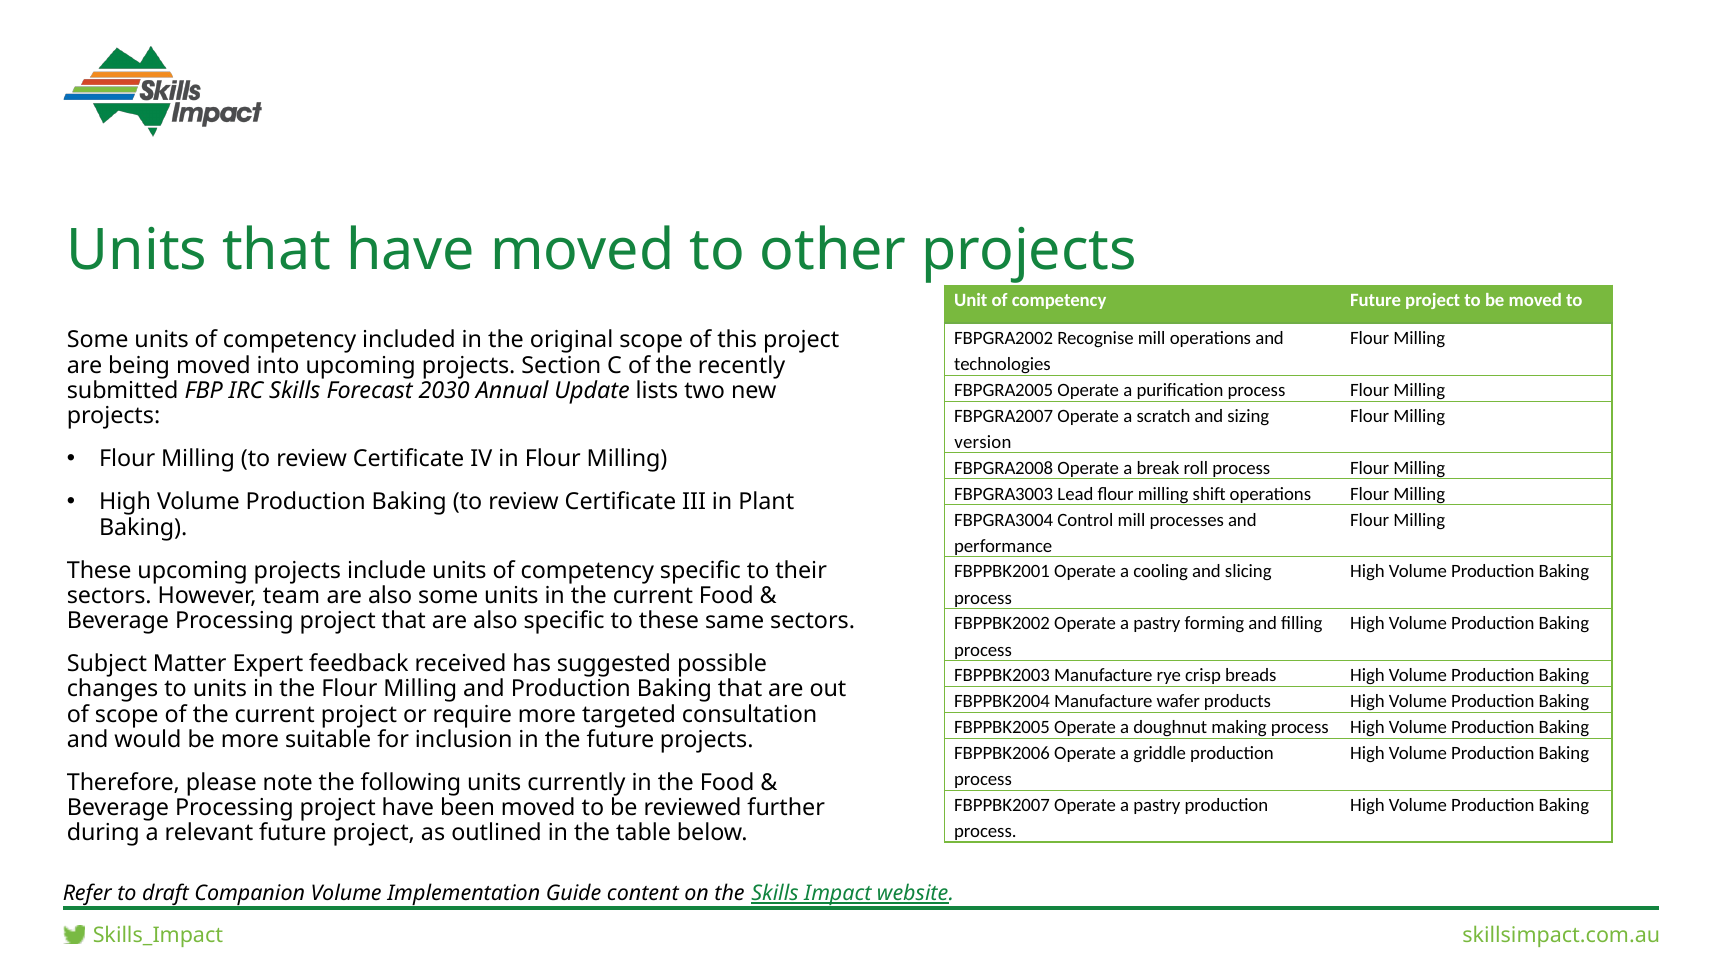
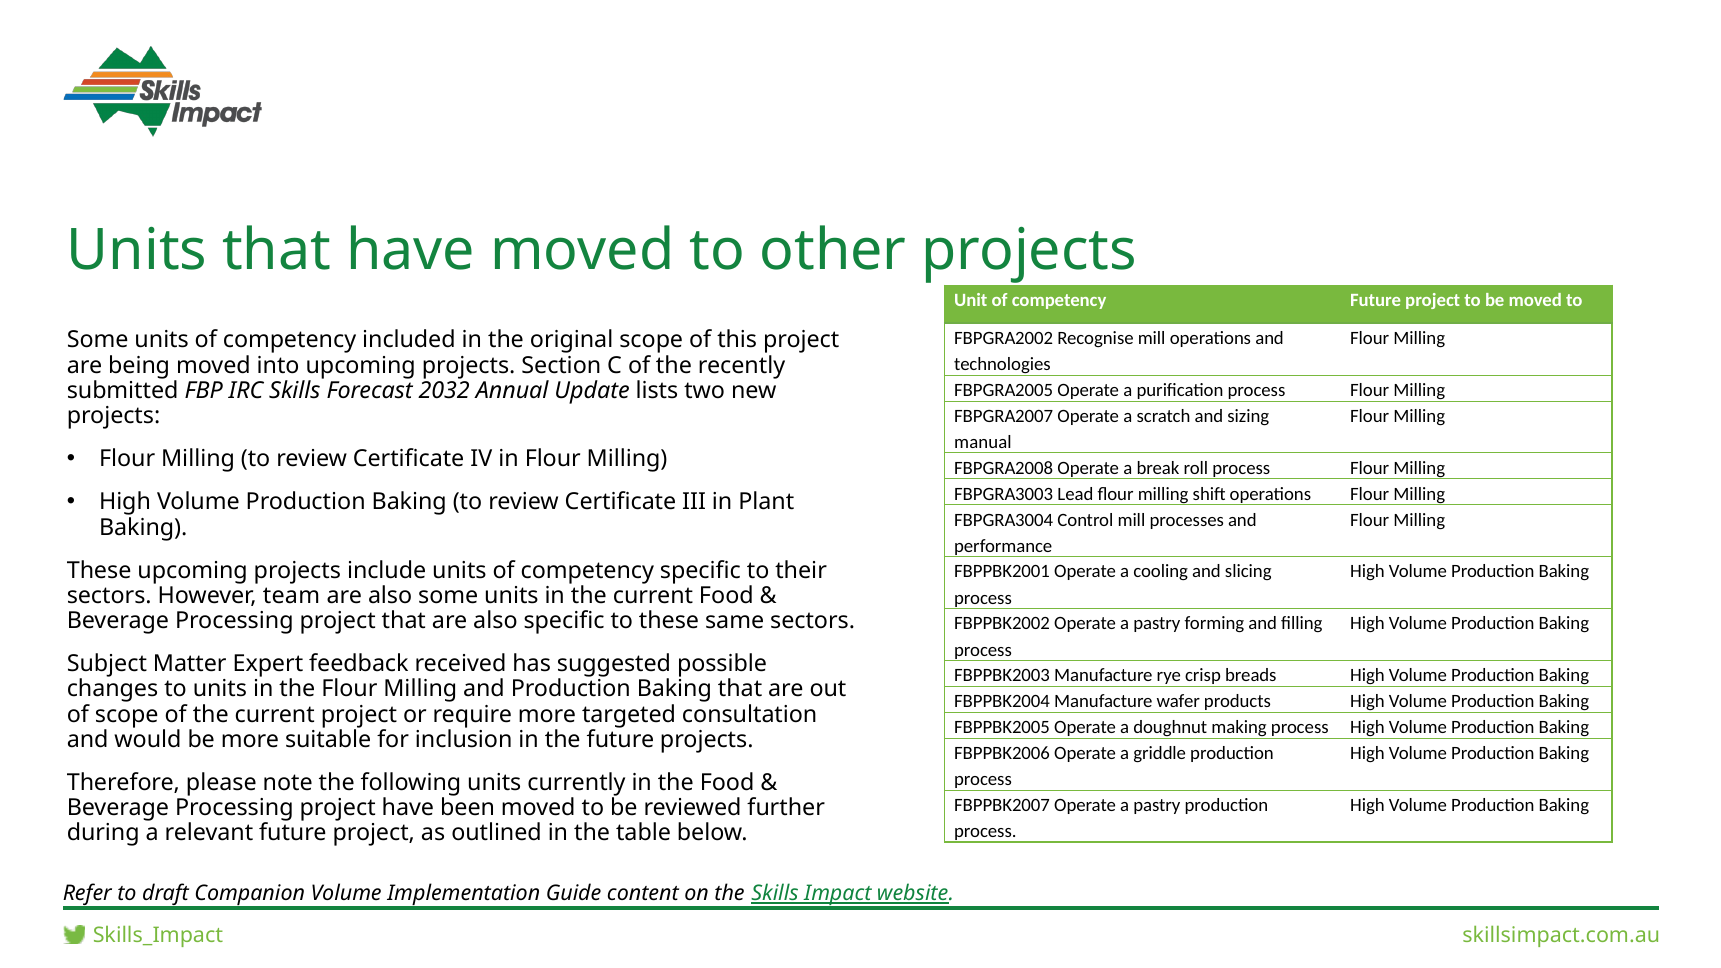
2030: 2030 -> 2032 (444, 391)
version: version -> manual (983, 442)
